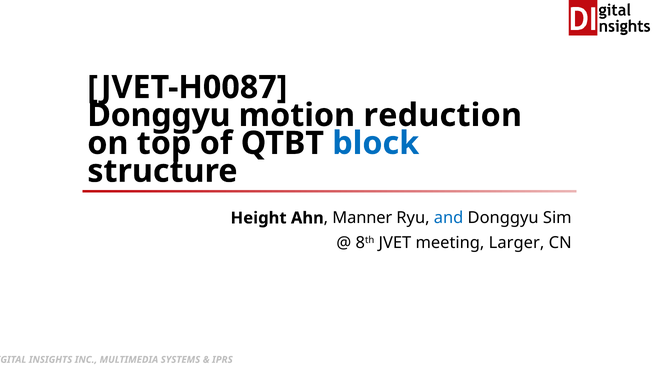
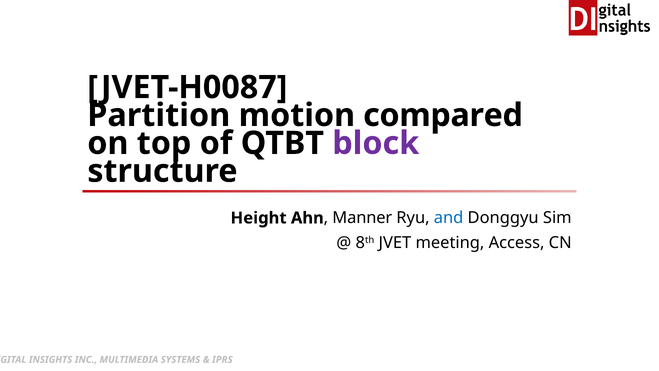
Donggyu: Donggyu -> Partition (159, 115)
reduction: reduction -> compared (443, 115)
block colour: blue -> purple (376, 143)
Larger: Larger -> Access (517, 242)
